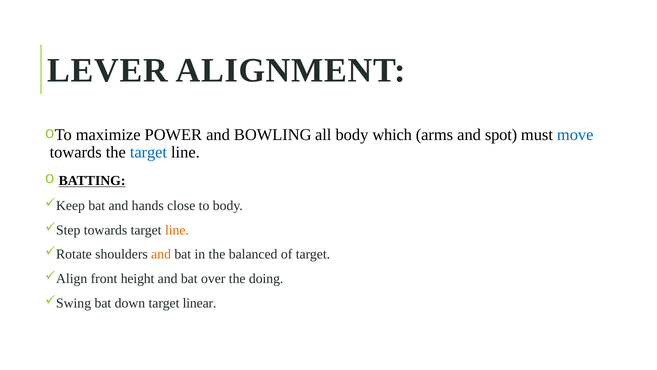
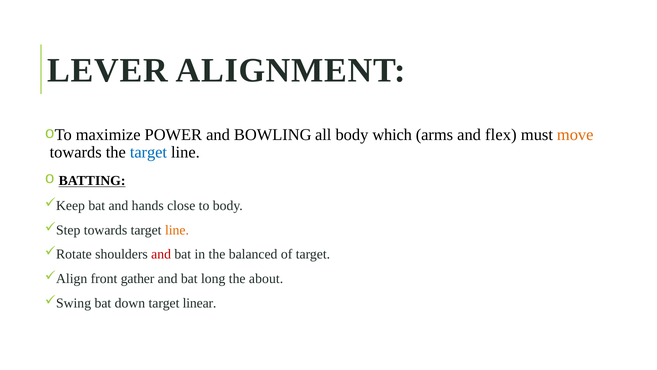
spot: spot -> flex (501, 134)
move colour: blue -> orange (575, 134)
and colour: orange -> red (161, 254)
height: height -> gather (138, 278)
over: over -> long (213, 278)
doing: doing -> about (266, 278)
